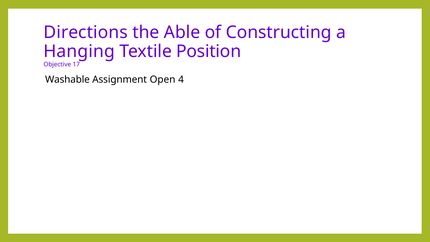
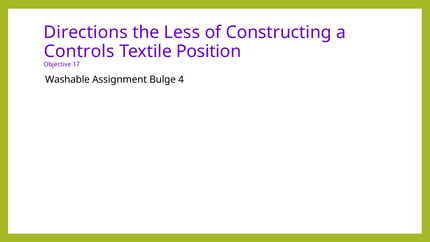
Able: Able -> Less (182, 32)
Hanging: Hanging -> Controls (79, 51)
Open: Open -> Bulge (163, 79)
